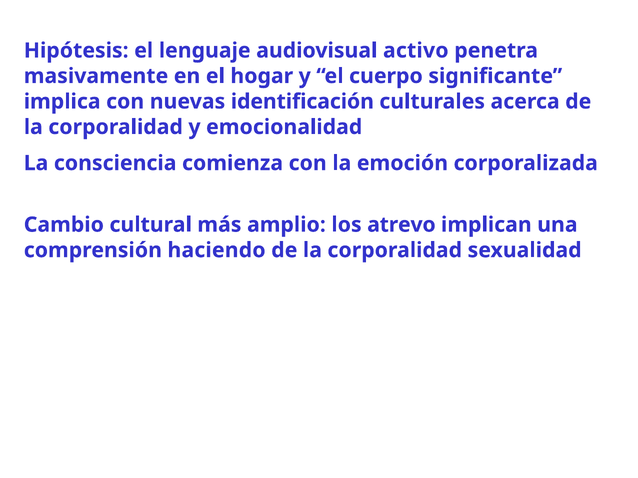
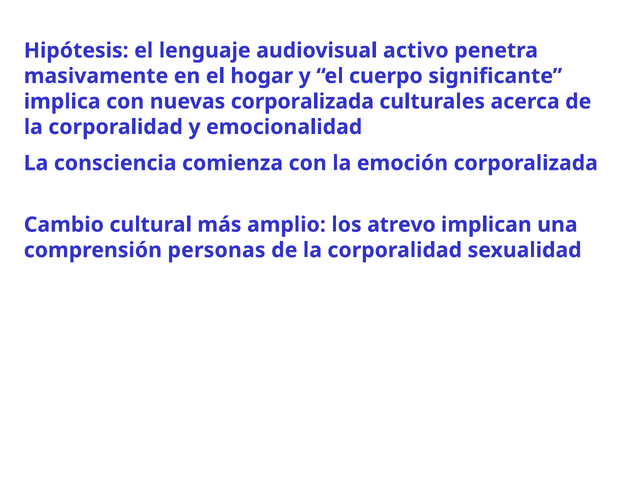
nuevas identificación: identificación -> corporalizada (302, 102)
haciendo: haciendo -> personas (217, 250)
